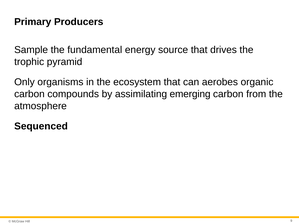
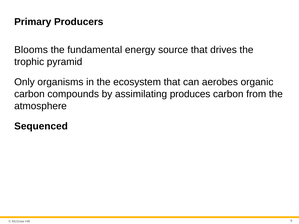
Sample: Sample -> Blooms (31, 50)
emerging: emerging -> produces (190, 94)
